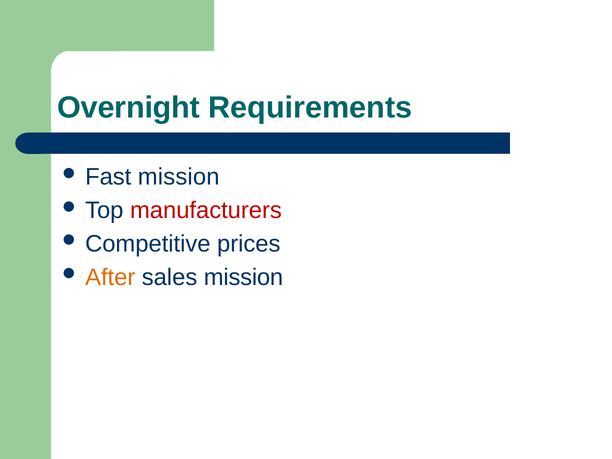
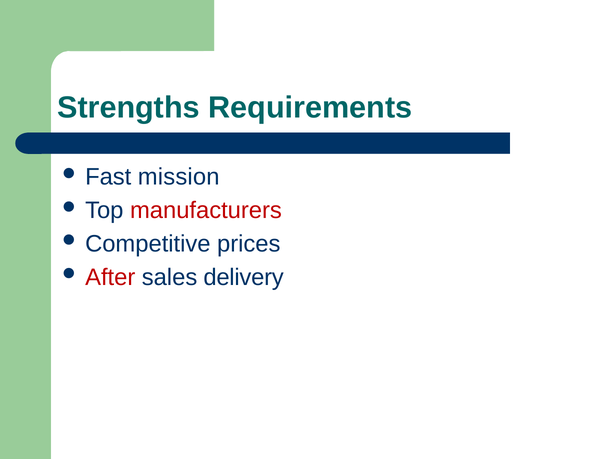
Overnight: Overnight -> Strengths (128, 108)
After colour: orange -> red (110, 277)
sales mission: mission -> delivery (244, 277)
